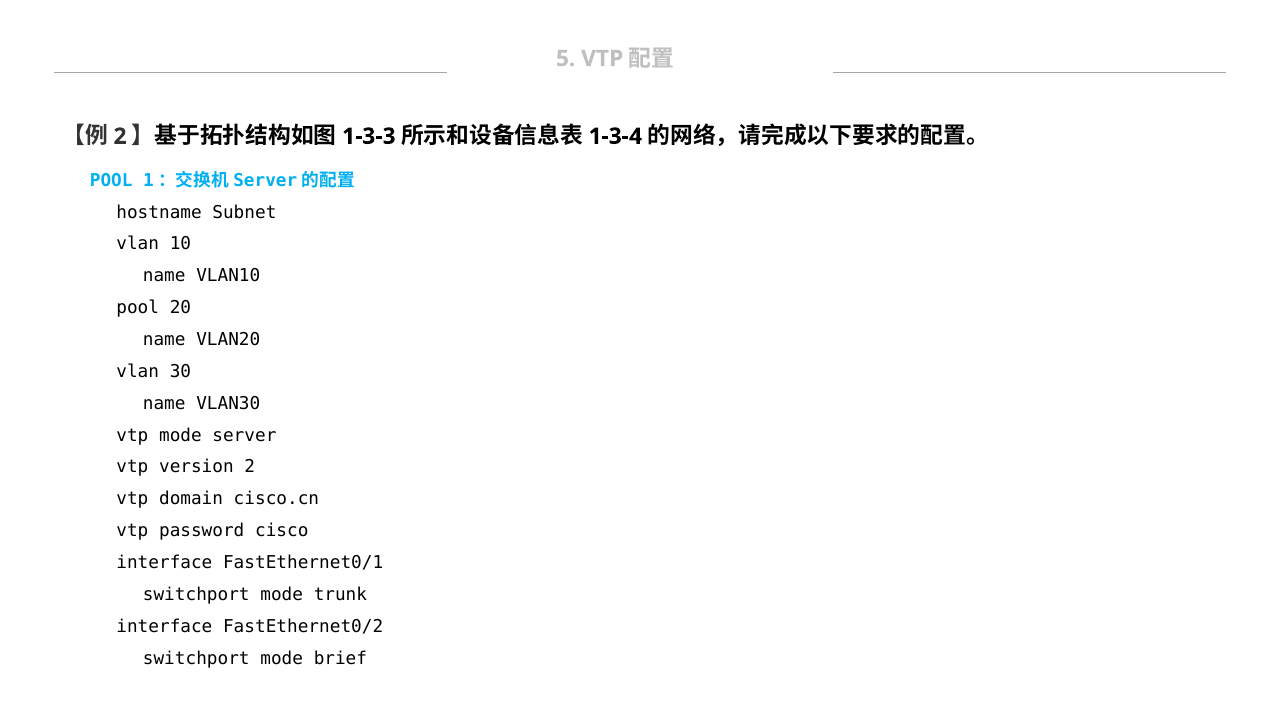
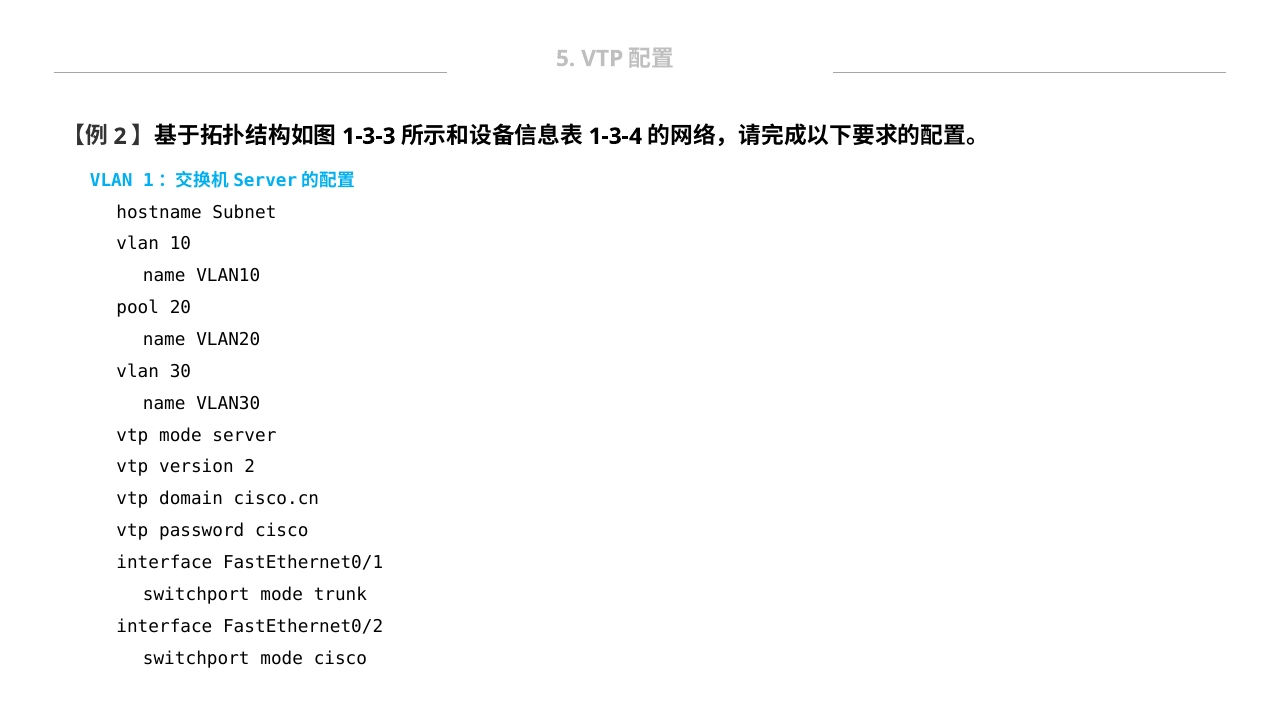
POOL: POOL -> VLAN (111, 180)
mode brief: brief -> cisco (340, 658)
